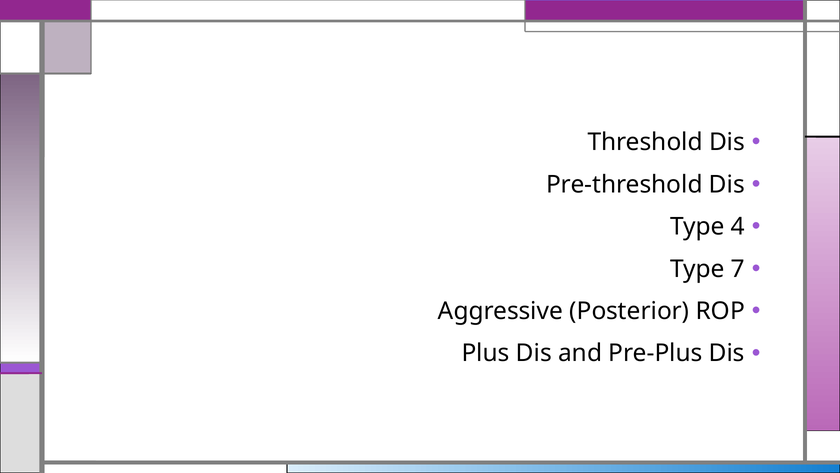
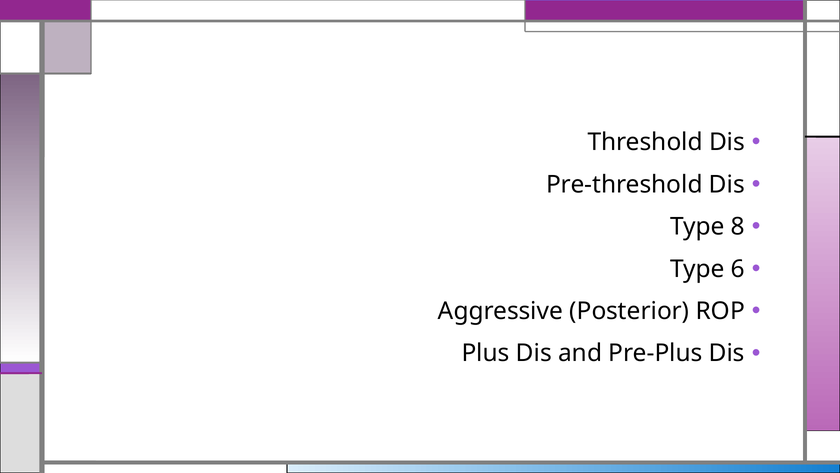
4: 4 -> 8 (738, 227)
7: 7 -> 6 (738, 269)
